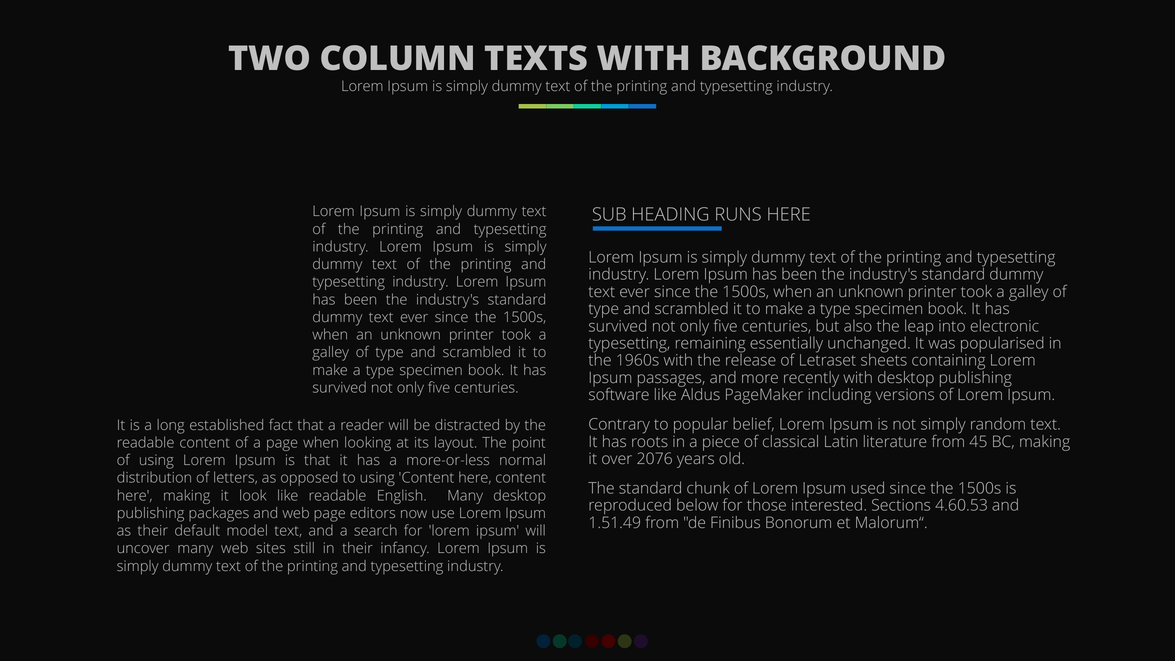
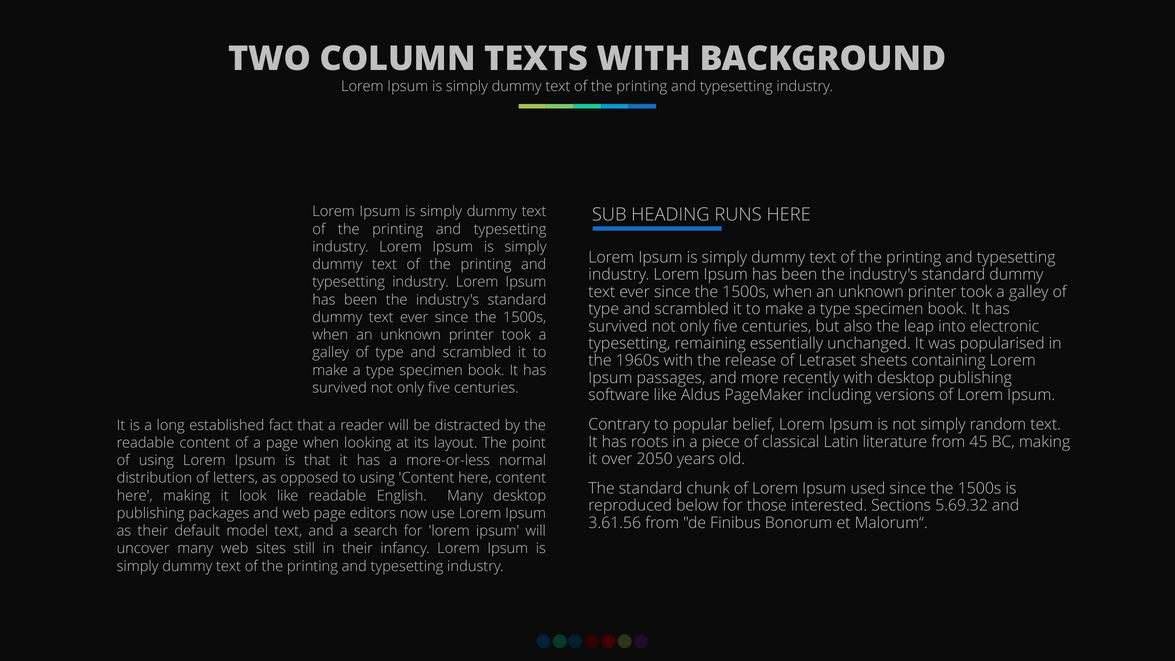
2076: 2076 -> 2050 (655, 459)
4.60.53: 4.60.53 -> 5.69.32 (962, 506)
1.51.49: 1.51.49 -> 3.61.56 (615, 523)
